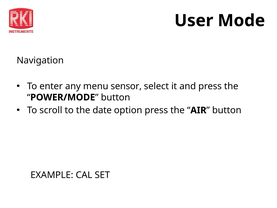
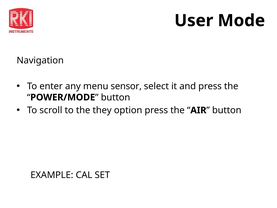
date: date -> they (102, 110)
